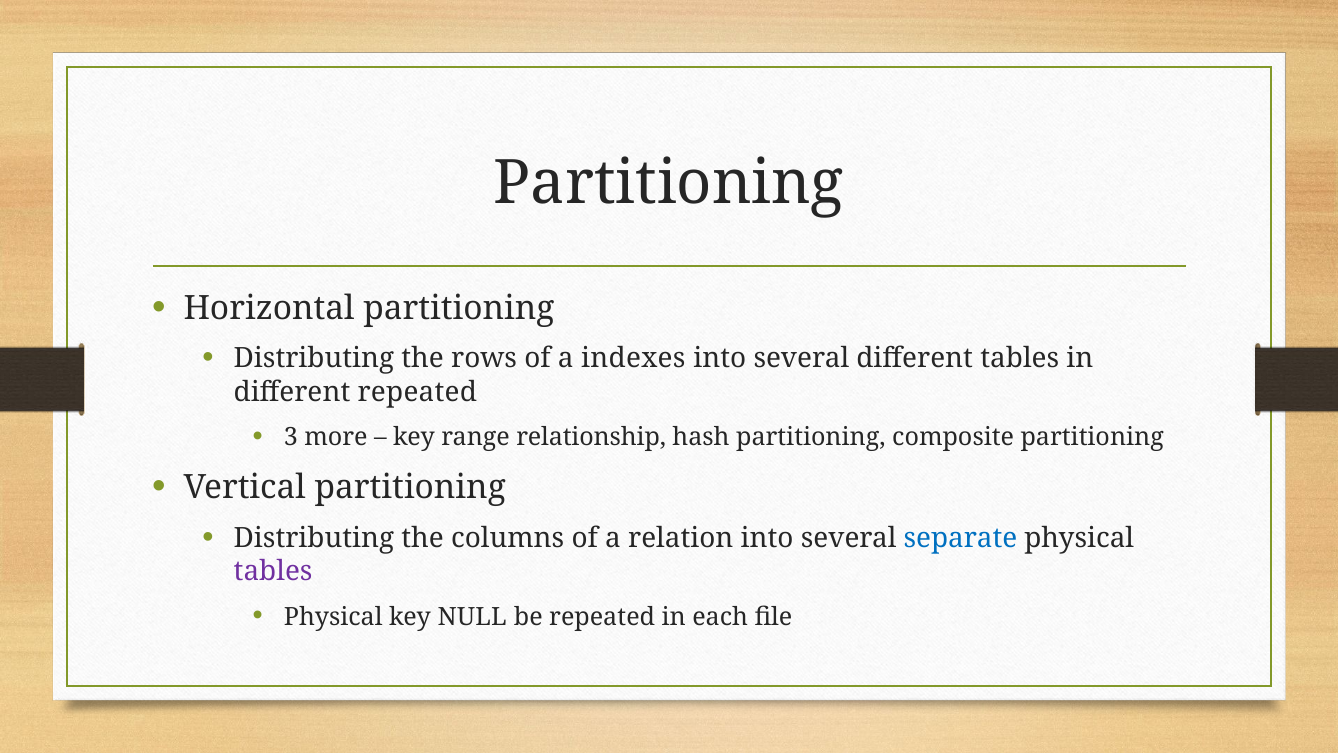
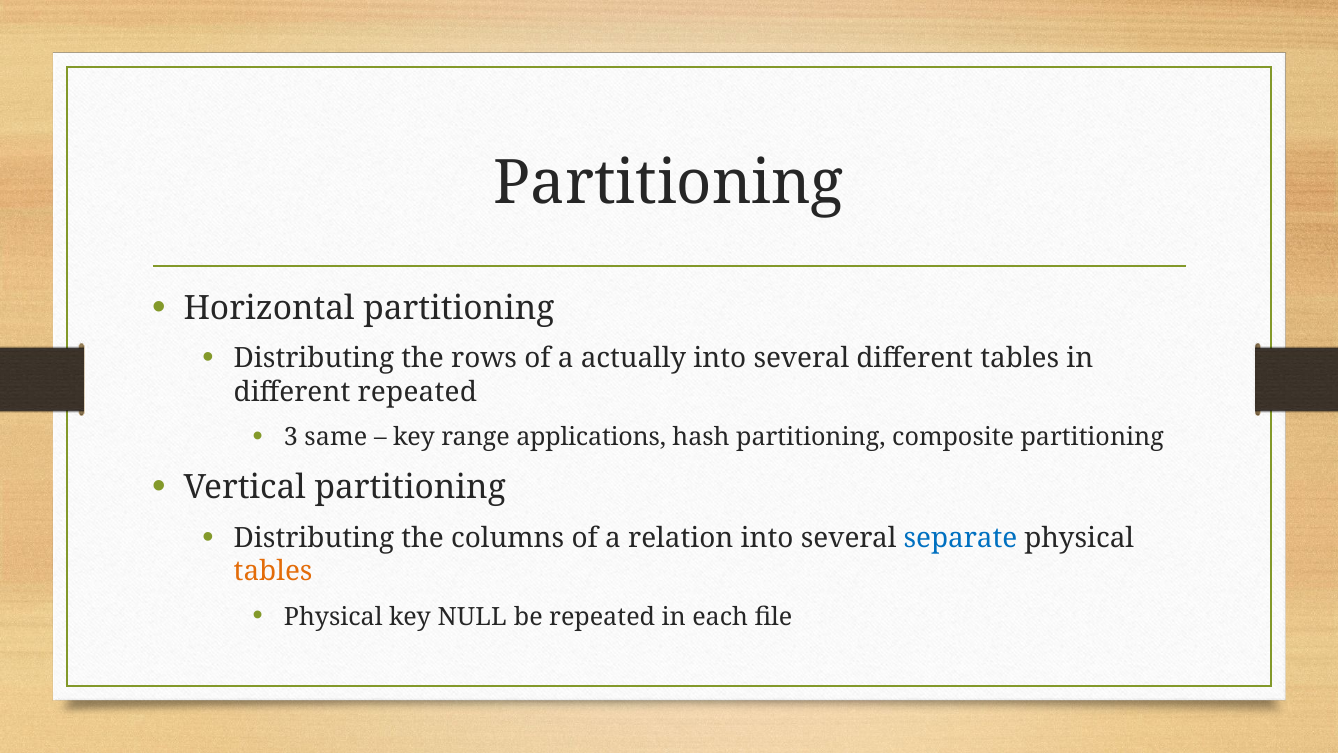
indexes: indexes -> actually (633, 358)
more: more -> same (336, 437)
relationship: relationship -> applications (591, 437)
tables colour: purple -> orange (273, 571)
